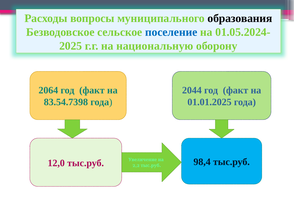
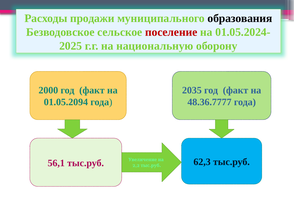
вопросы: вопросы -> продажи (92, 18)
поселение colour: blue -> red (171, 32)
2064: 2064 -> 2000 (48, 90)
2044: 2044 -> 2035 (192, 90)
83.54.7398: 83.54.7398 -> 01.05.2094 (66, 102)
01.01.2025: 01.01.2025 -> 48.36.7777 (209, 102)
12,0: 12,0 -> 56,1 (56, 163)
98,4: 98,4 -> 62,3 (202, 161)
